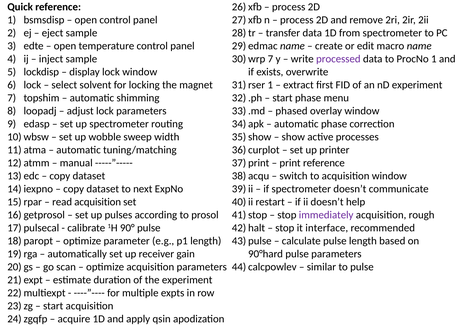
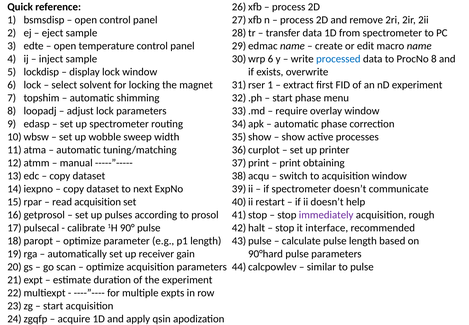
7: 7 -> 6 (270, 59)
processed colour: purple -> blue (338, 59)
ProcNo 1: 1 -> 8 (434, 59)
phased: phased -> require (292, 111)
print reference: reference -> obtaining (324, 163)
